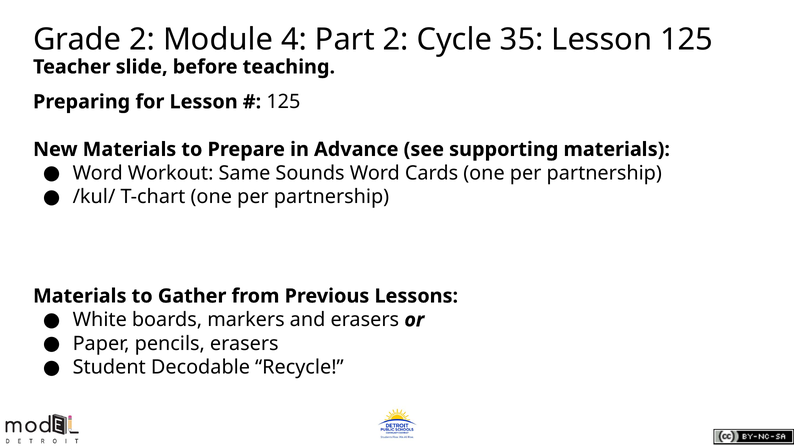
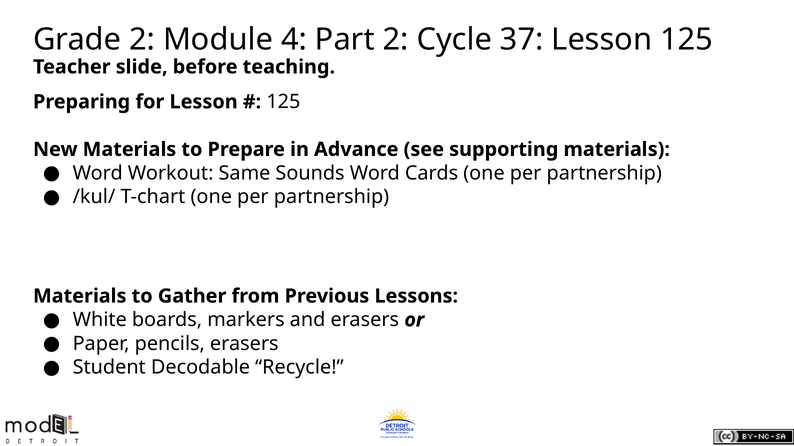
35: 35 -> 37 (522, 40)
